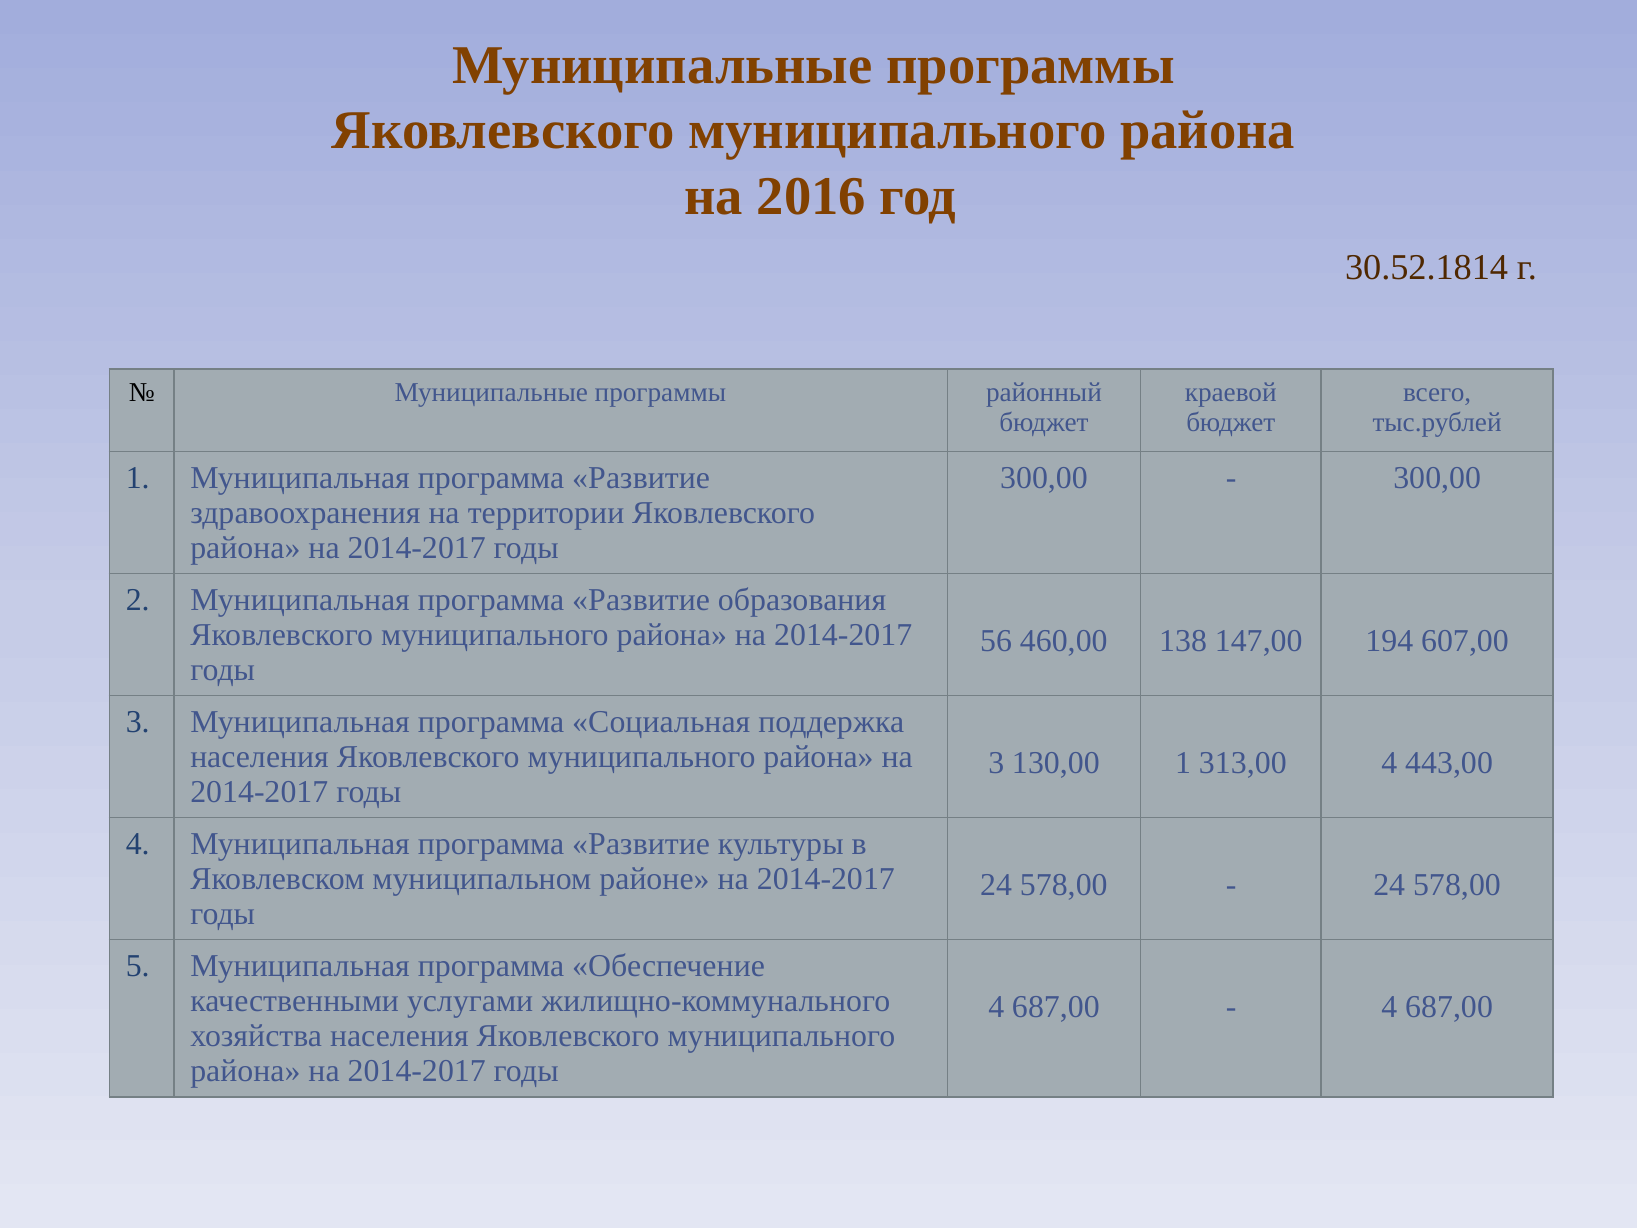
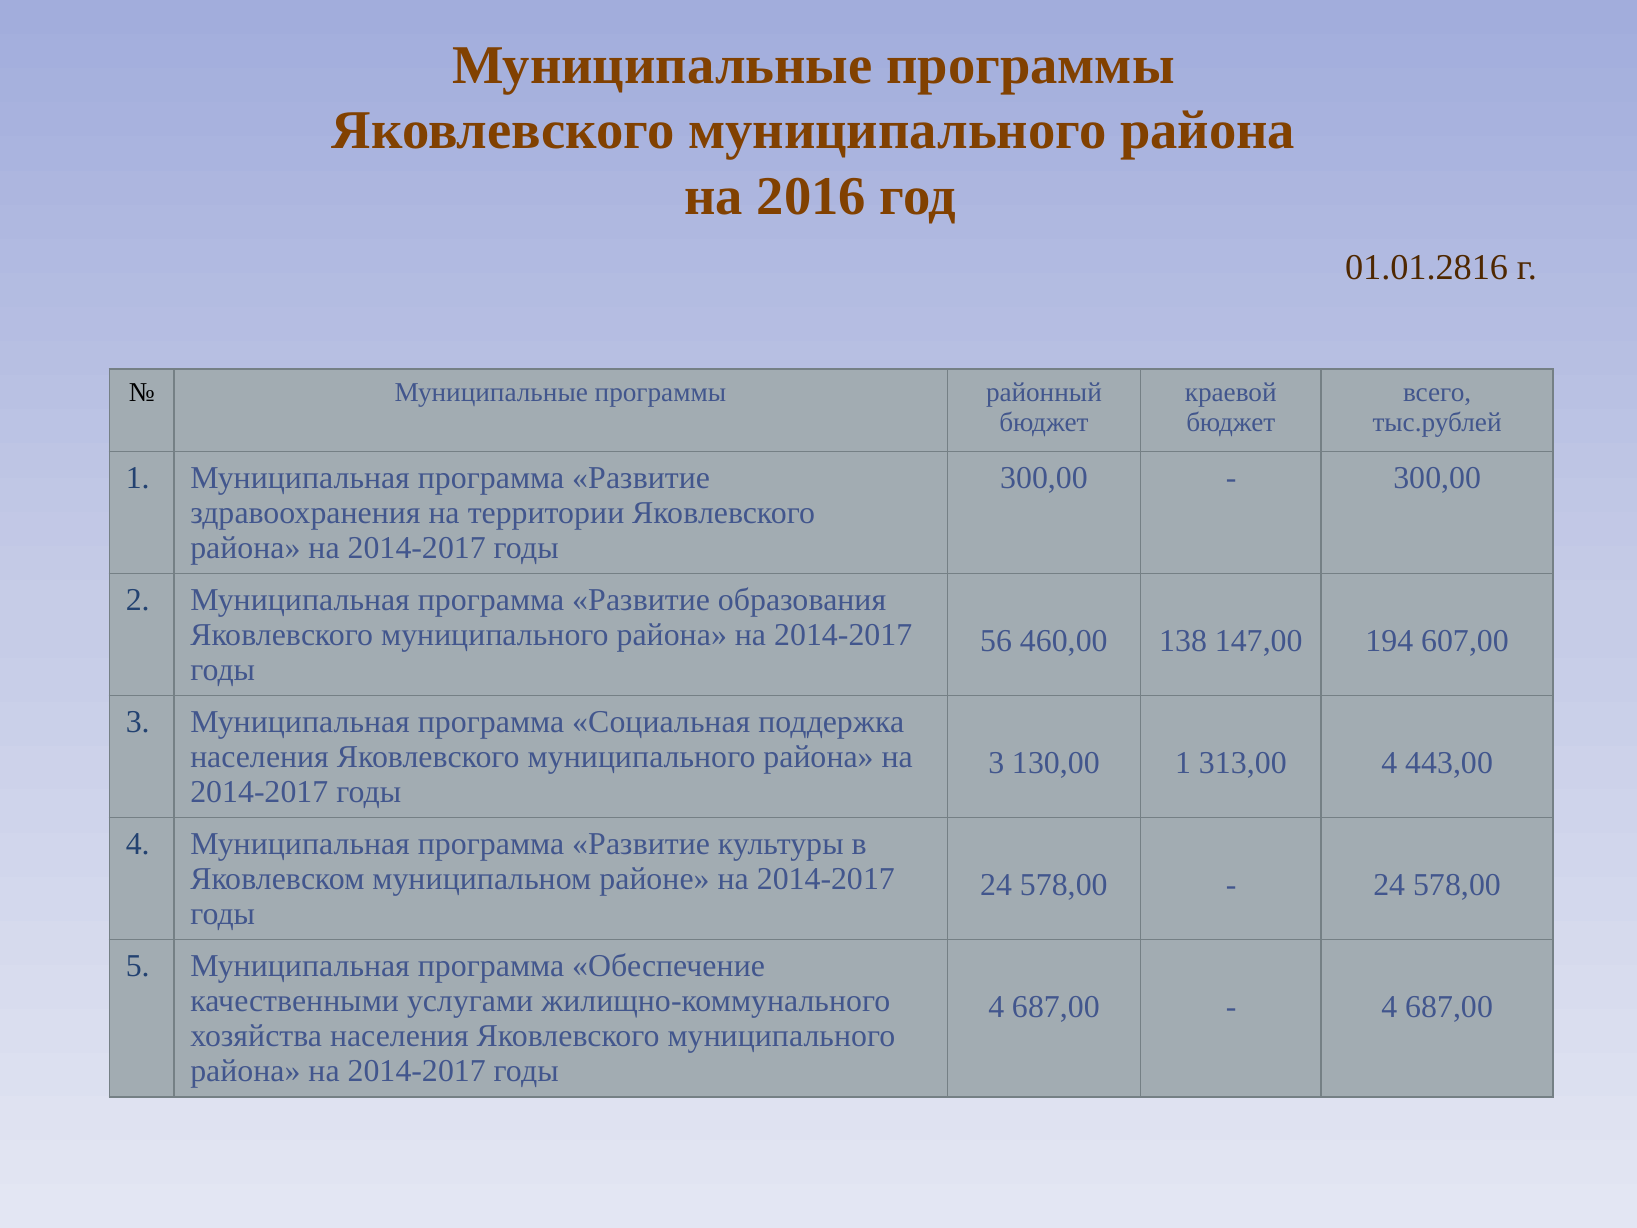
30.52.1814: 30.52.1814 -> 01.01.2816 (1427, 268)
